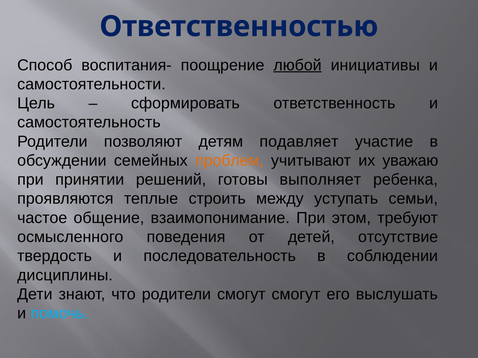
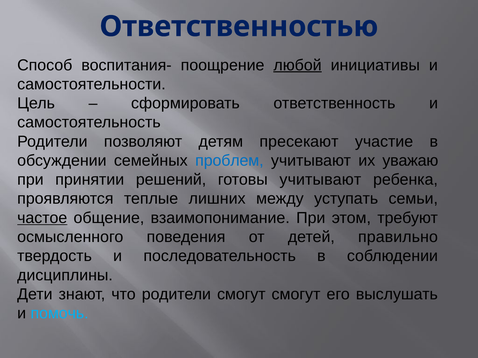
подавляет: подавляет -> пресекают (299, 142)
проблем colour: orange -> blue (229, 161)
готовы выполняет: выполняет -> учитывают (320, 180)
строить: строить -> лишних (217, 199)
частое underline: none -> present (42, 218)
отсутствие: отсутствие -> правильно (398, 237)
